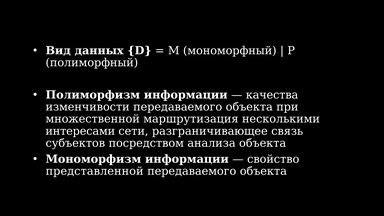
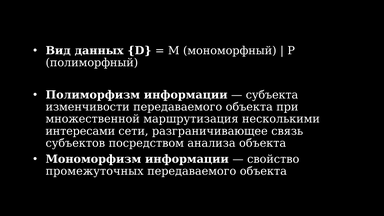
качества: качества -> субъекта (272, 95)
представленной: представленной -> промежуточных (95, 171)
